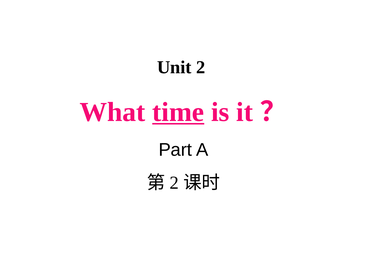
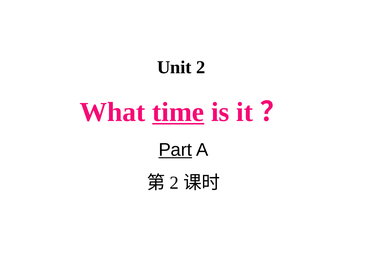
Part underline: none -> present (175, 150)
